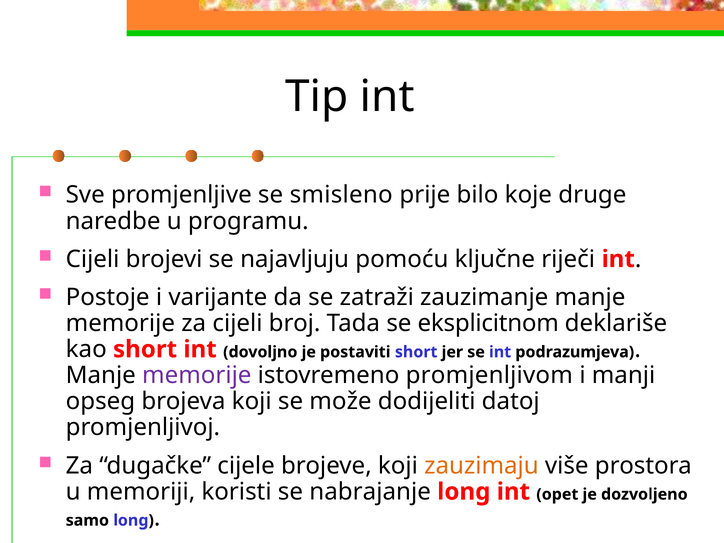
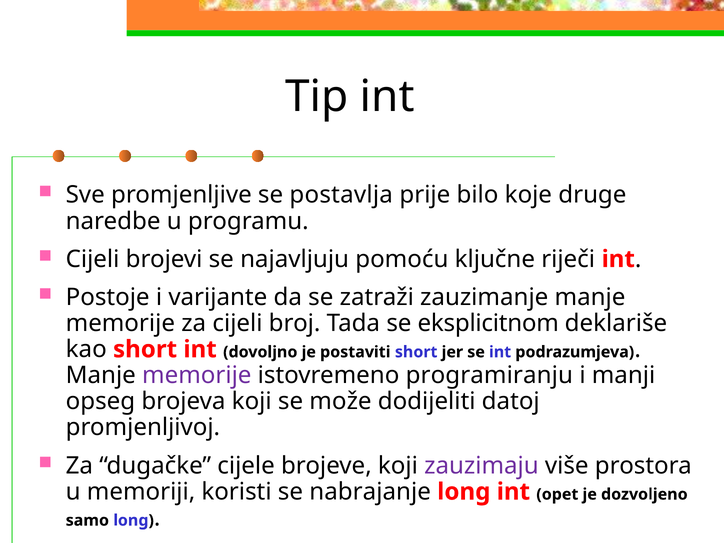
smisleno: smisleno -> postavlja (341, 195)
promjenljivom: promjenljivom -> programiranju (489, 375)
zauzimaju colour: orange -> purple (481, 466)
